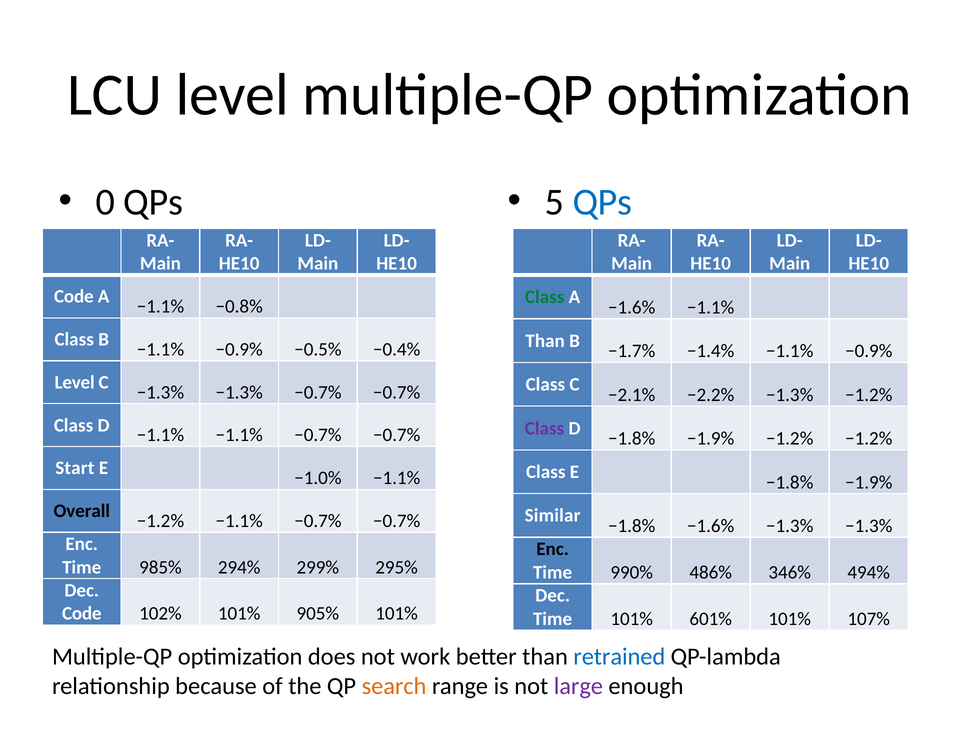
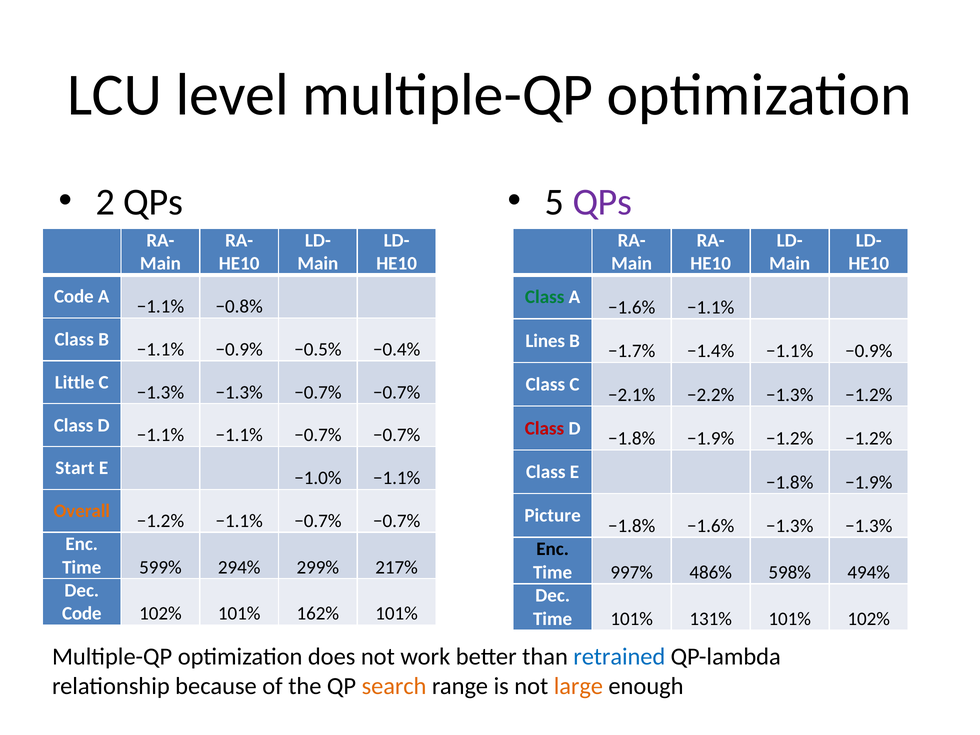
0: 0 -> 2 (105, 202)
QPs colour: blue -> purple (602, 202)
Than: Than -> Lines (545, 341)
Level: Level -> Little (75, 382)
Class colour: purple -> red (544, 428)
Overall colour: black -> orange (82, 511)
Similar: Similar -> Picture (553, 516)
985%: 985% -> 599% (160, 567)
295%: 295% -> 217% (397, 567)
990%: 990% -> 997% (632, 572)
346%: 346% -> 598% (790, 572)
905%: 905% -> 162% (318, 614)
601%: 601% -> 131% (711, 619)
101% 107%: 107% -> 102% (869, 619)
large colour: purple -> orange (578, 686)
